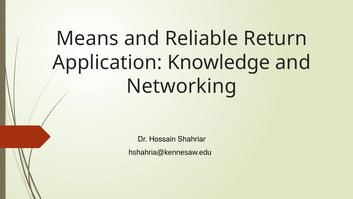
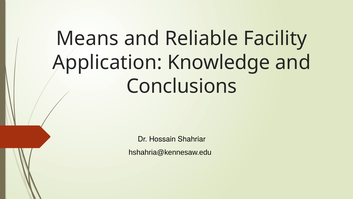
Return: Return -> Facility (275, 39)
Networking: Networking -> Conclusions (182, 86)
